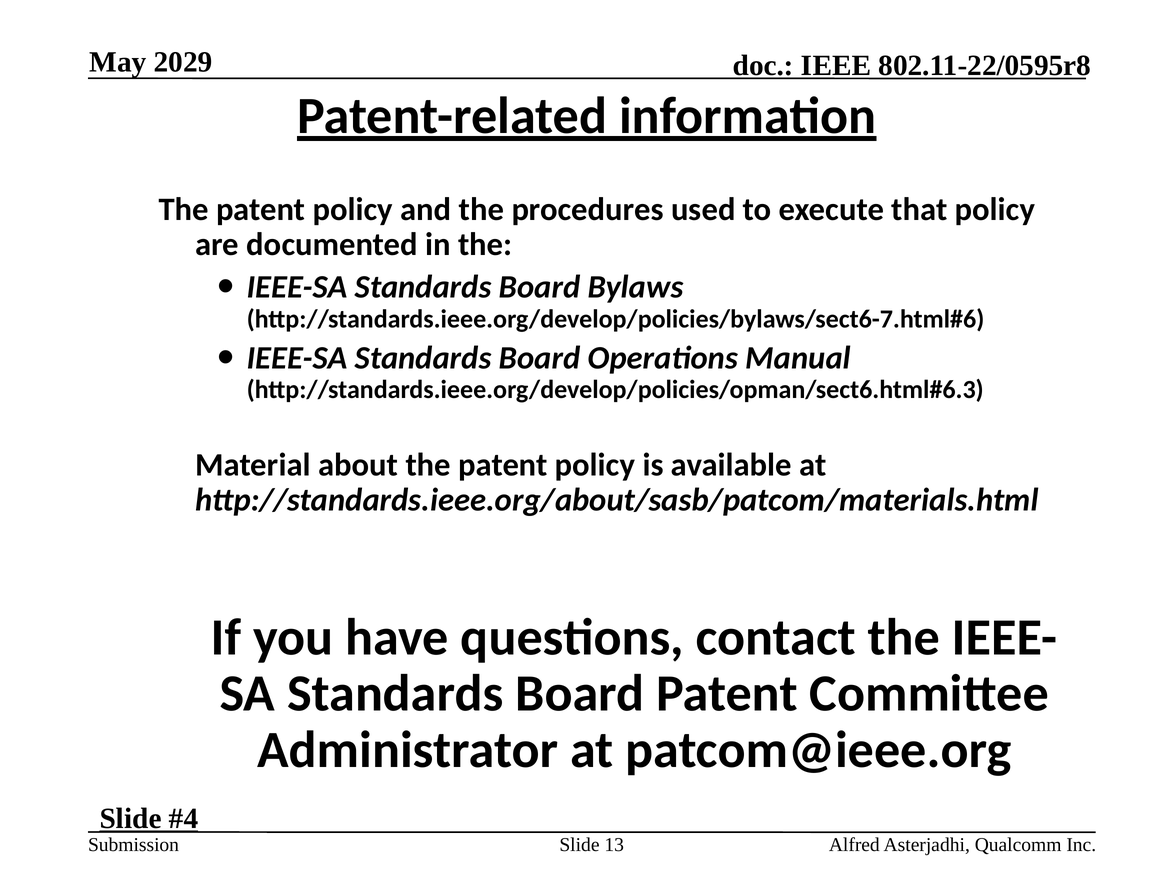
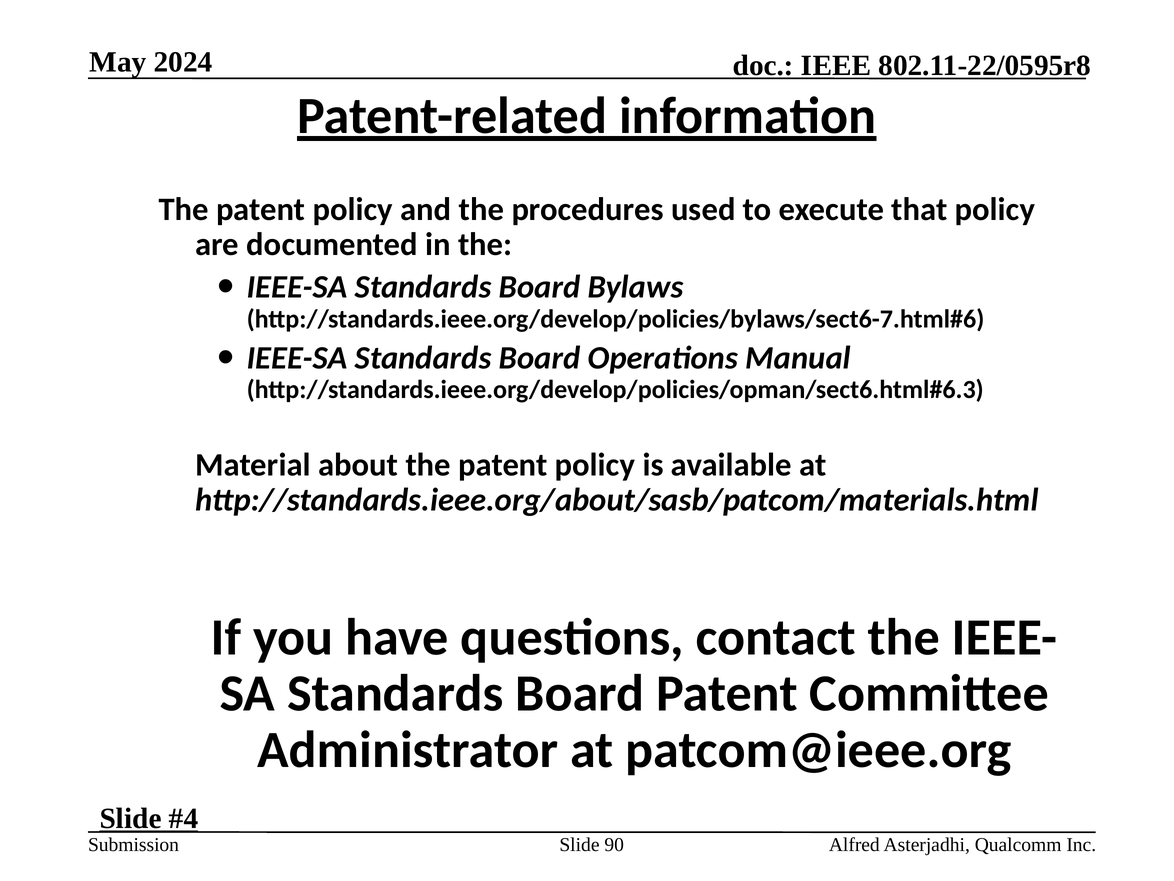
2029: 2029 -> 2024 (183, 62)
13: 13 -> 90 (614, 844)
